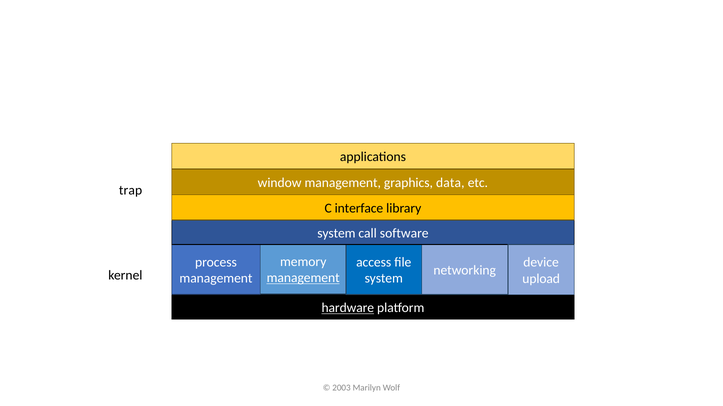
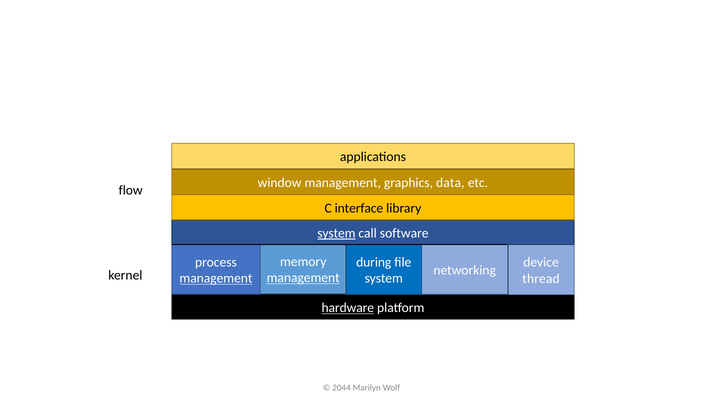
trap: trap -> flow (131, 191)
system underline: none -> present (336, 234)
access: access -> during (374, 263)
management underline: none -> present (216, 279)
upload: upload -> thread (541, 279)
2003: 2003 -> 2044 (342, 388)
